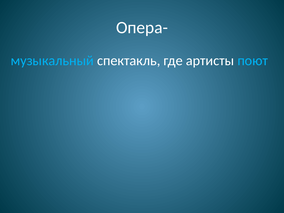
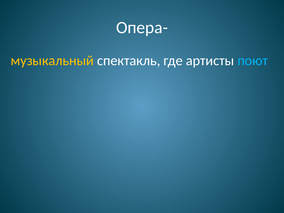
музыкальный colour: light blue -> yellow (52, 61)
